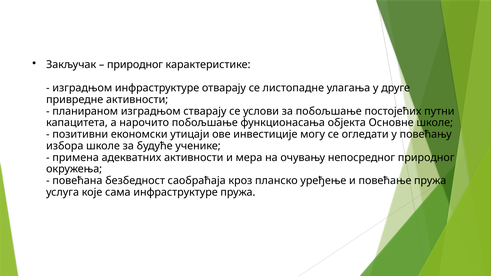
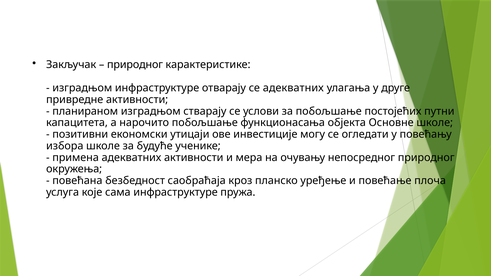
се листопадне: листопадне -> адекватних (293, 88)
повећање пружа: пружа -> плоча (430, 181)
